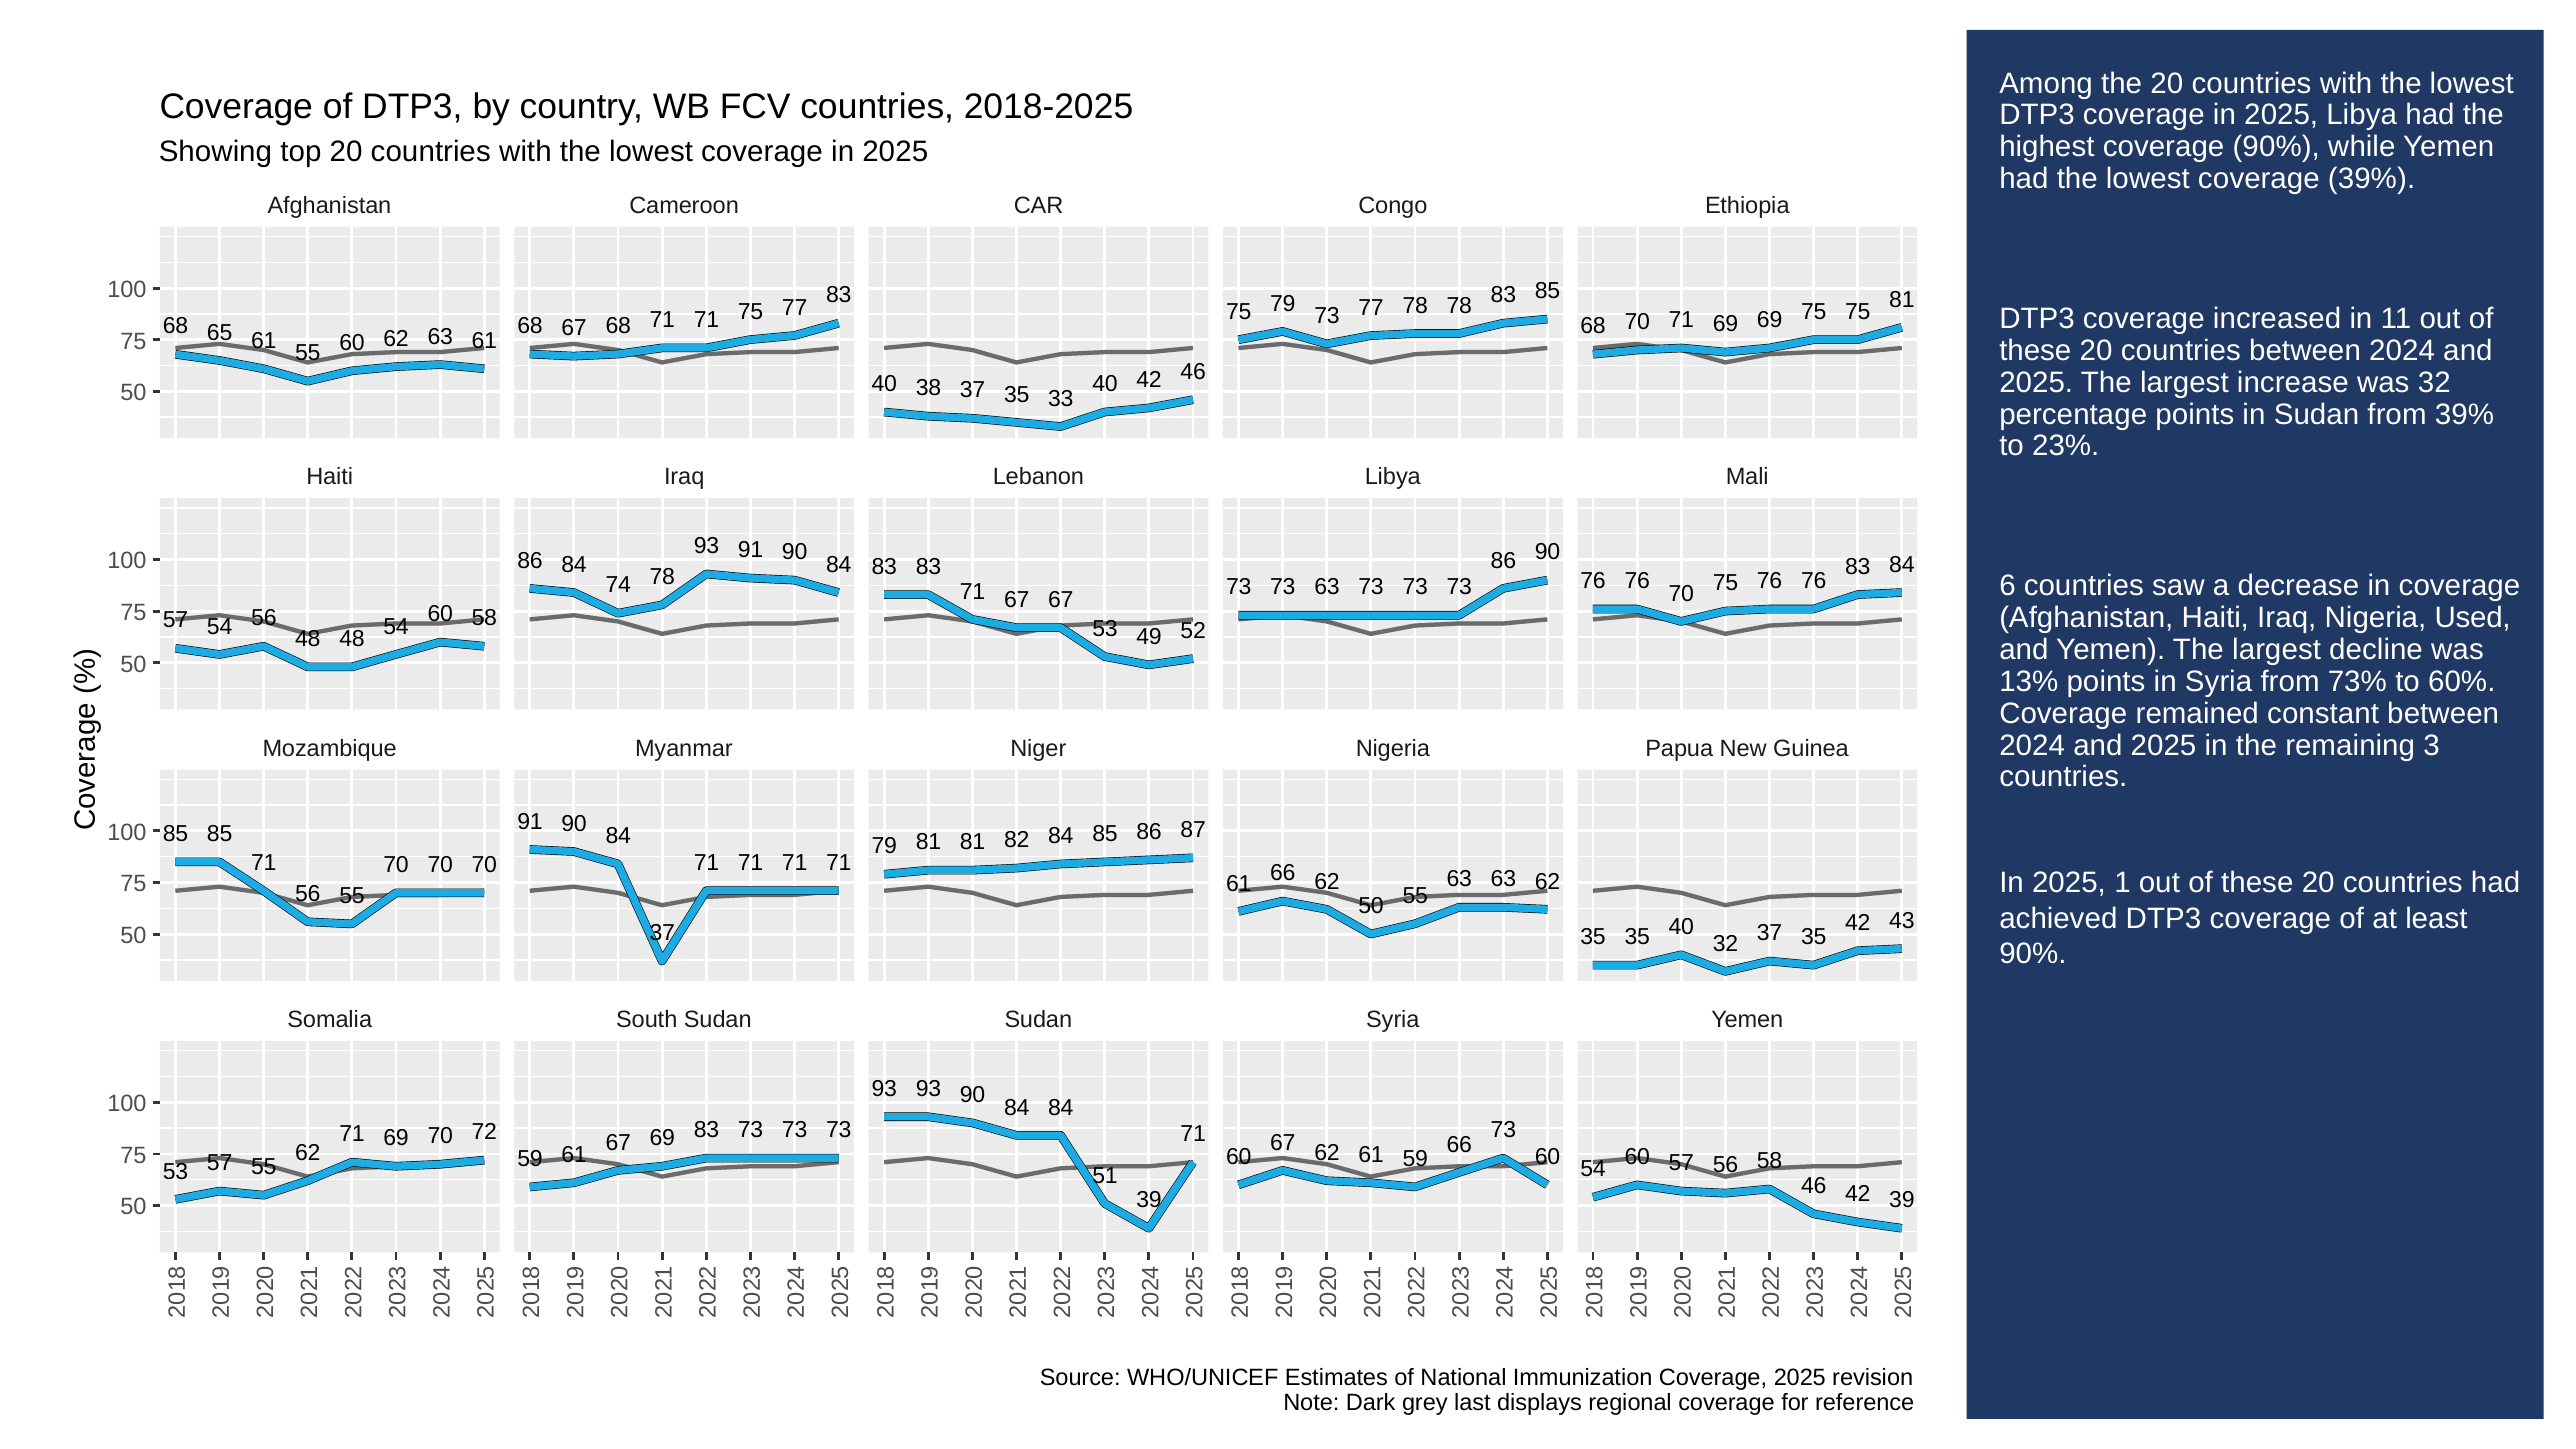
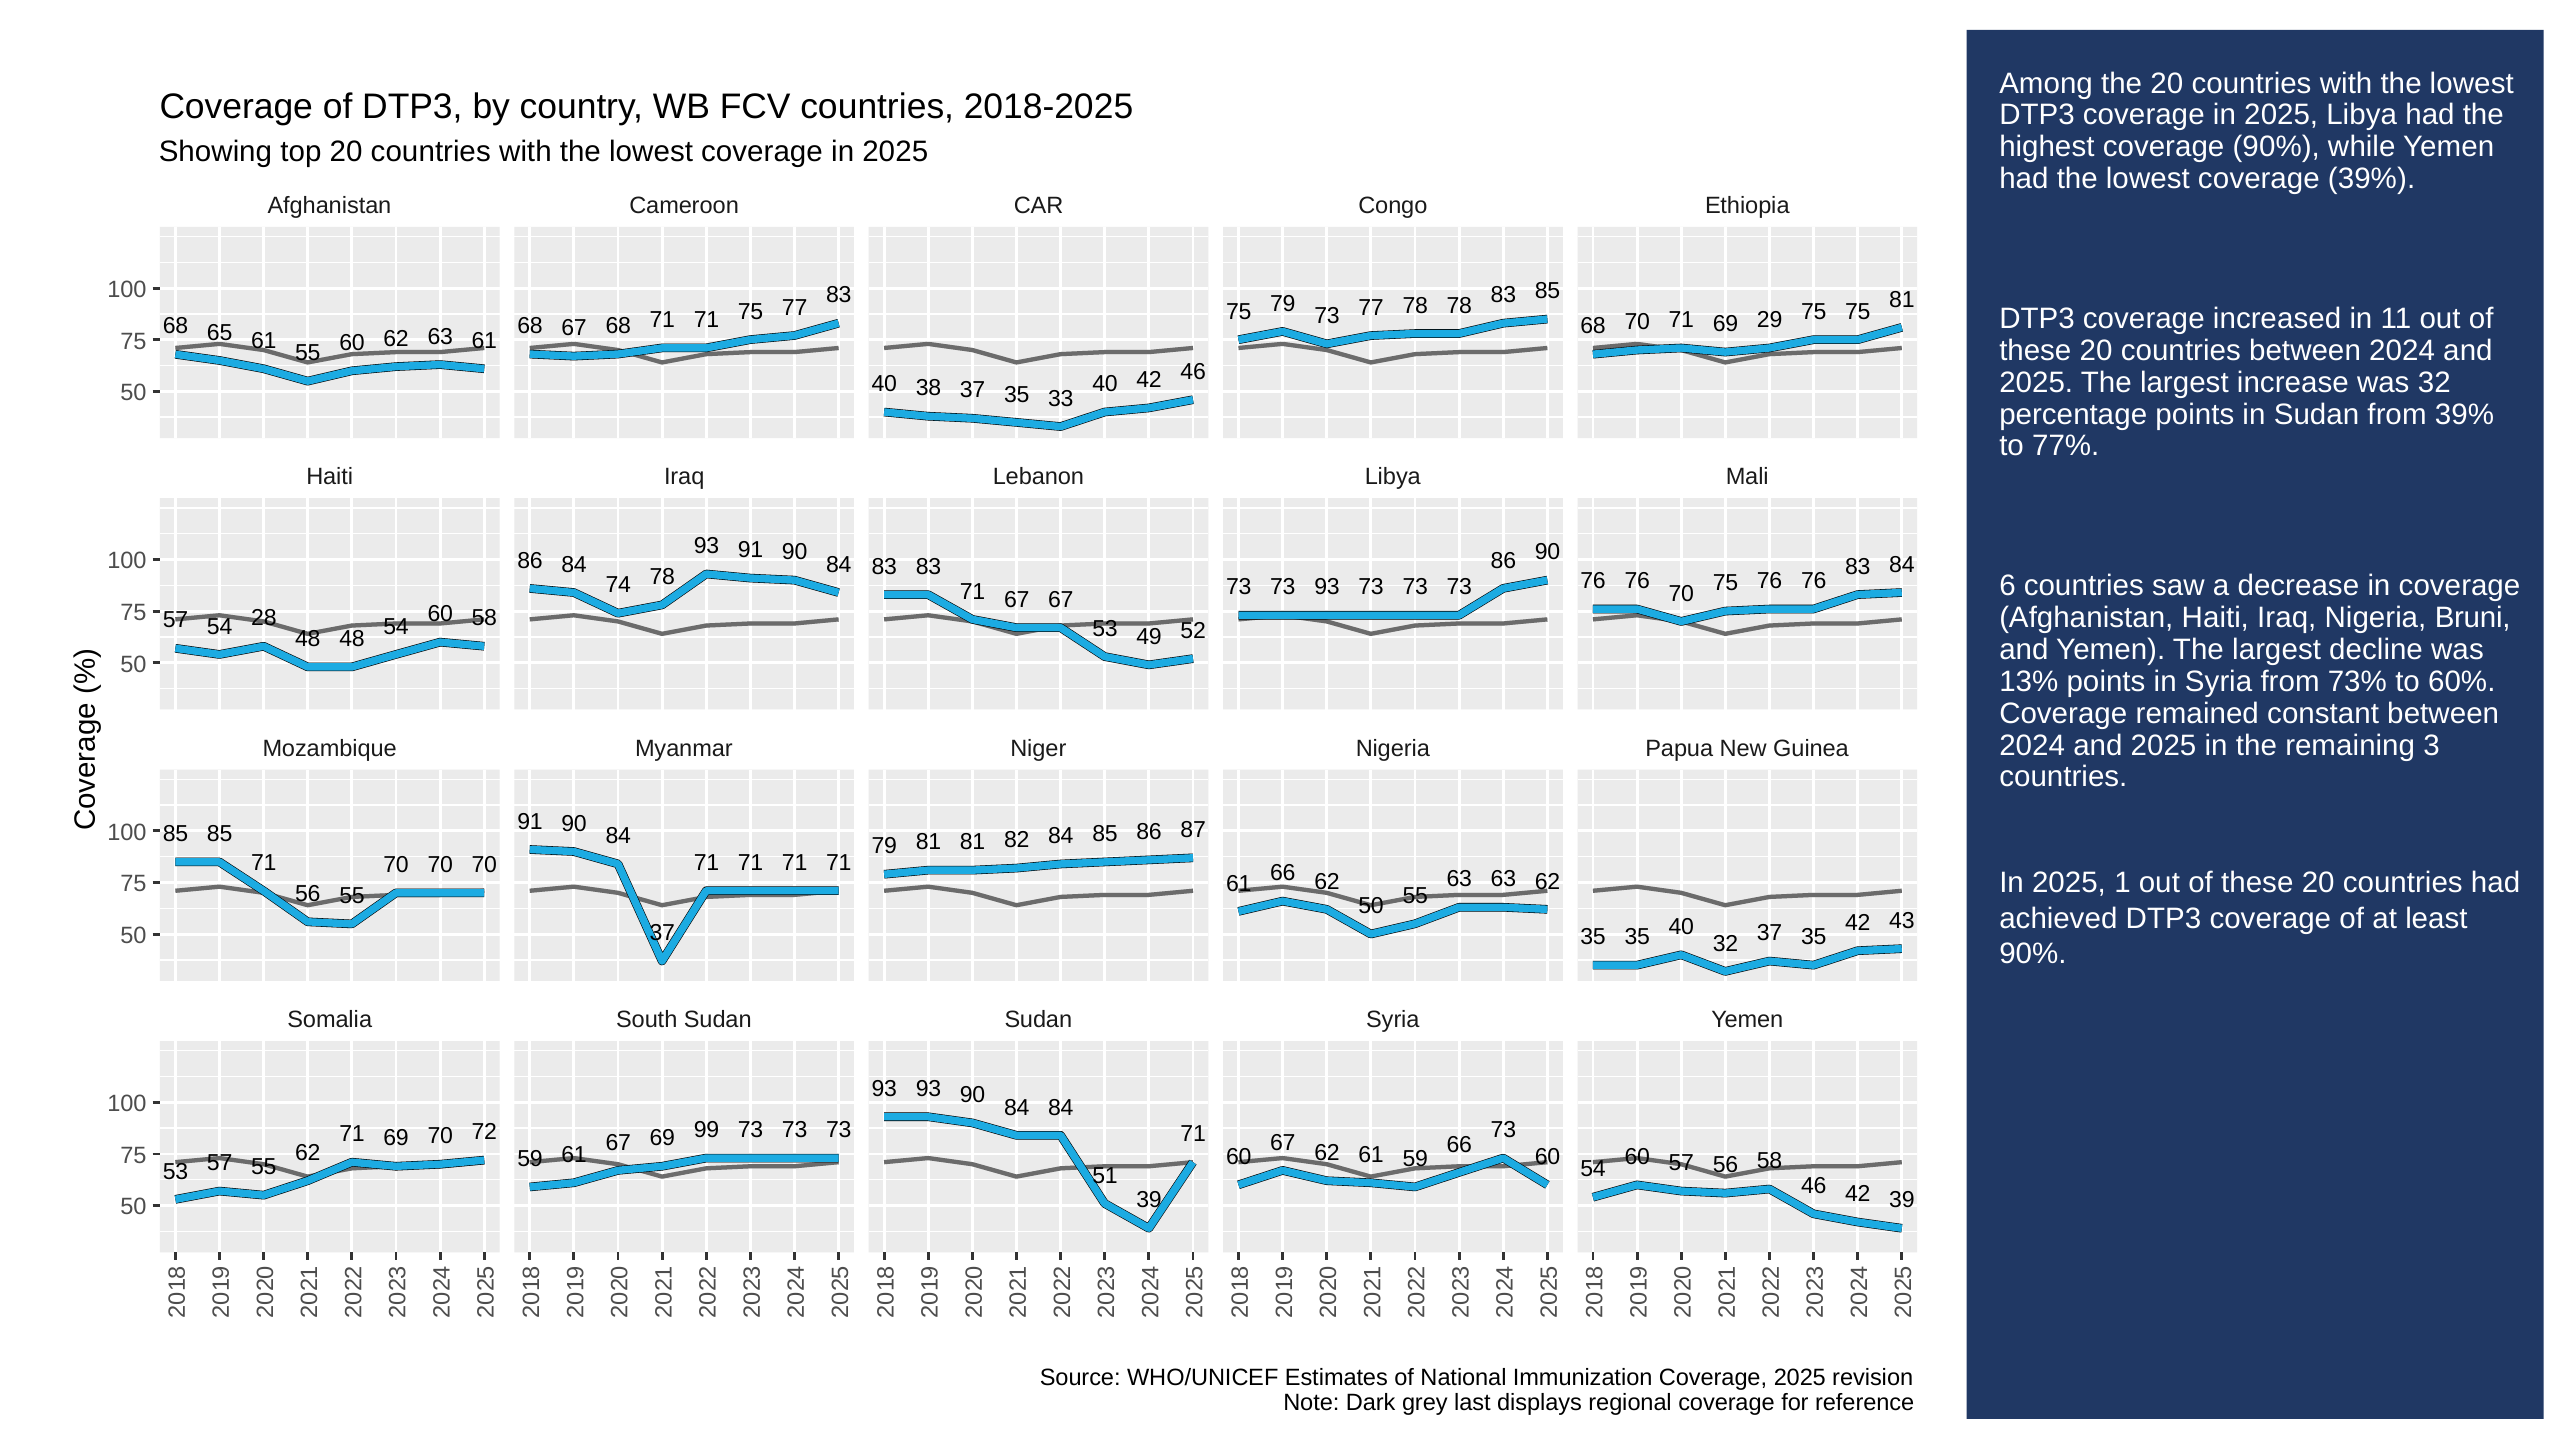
69 69: 69 -> 29 (1770, 320)
23%: 23% -> 77% (2066, 446)
73 63: 63 -> 93 (1327, 587)
Used: Used -> Bruni (2473, 618)
54 56: 56 -> 28 (264, 618)
69 83: 83 -> 99 (707, 1130)
